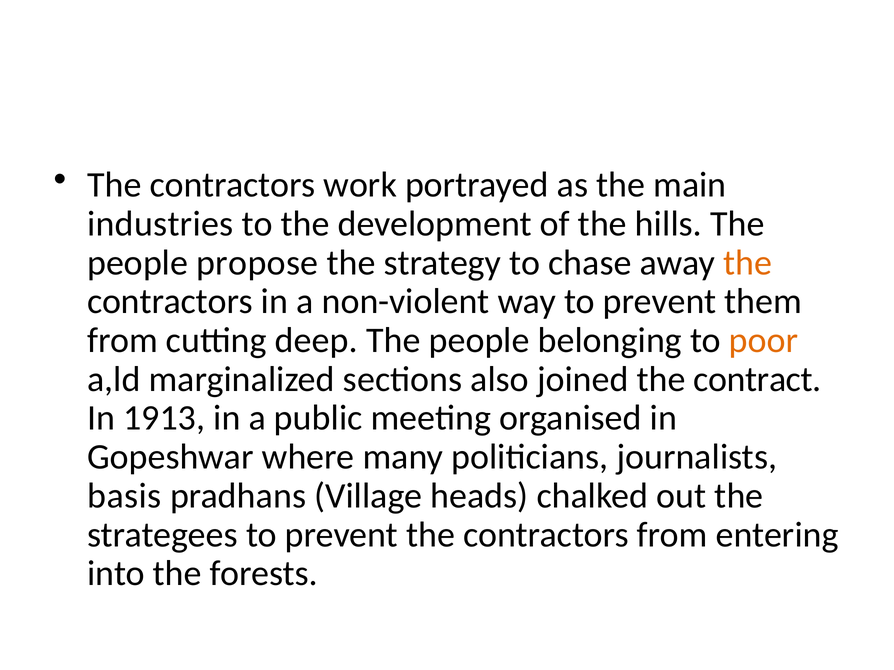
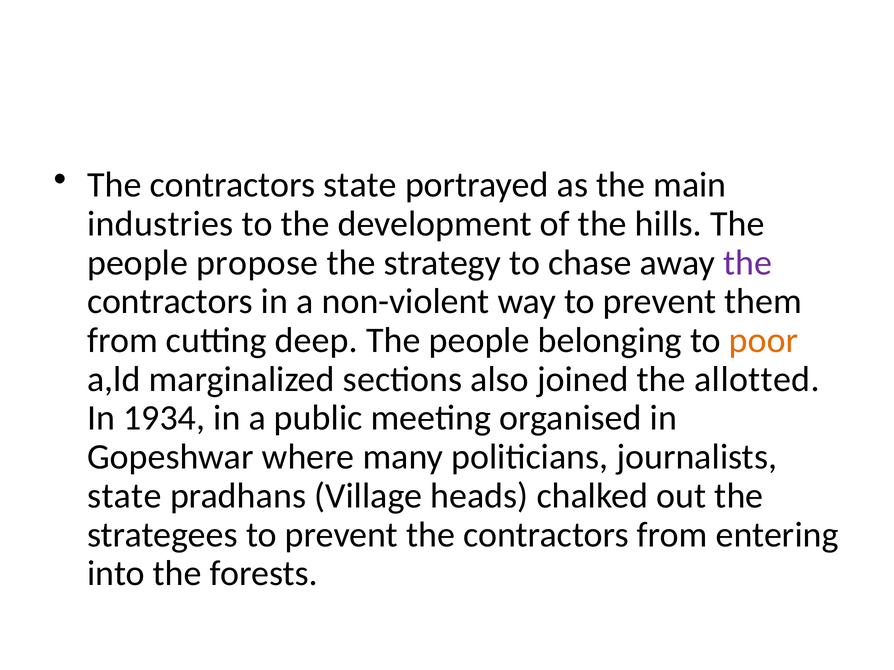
contractors work: work -> state (360, 185)
the colour: orange -> purple (748, 263)
contract: contract -> allotted (757, 380)
1913: 1913 -> 1934 (164, 418)
basis: basis -> state (124, 496)
